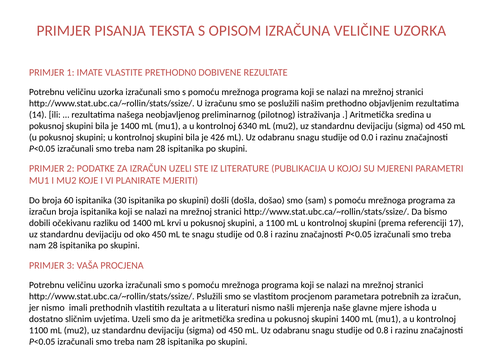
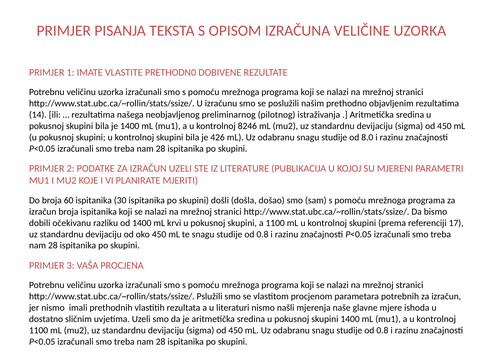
6340: 6340 -> 8246 (247, 126)
0.0: 0.0 -> 8.0 (367, 137)
